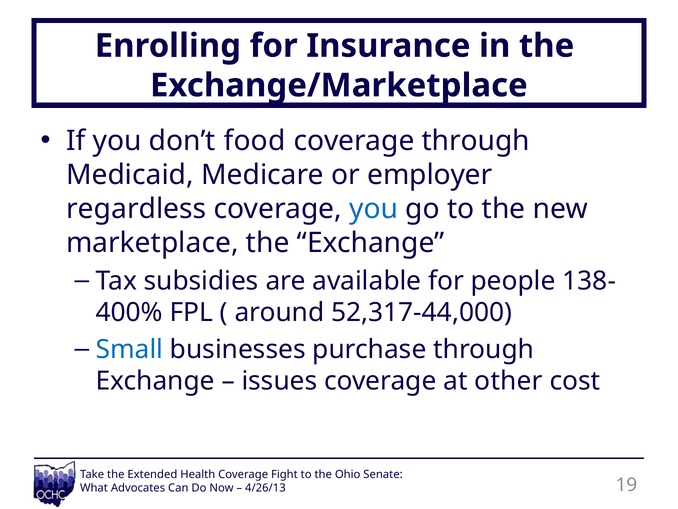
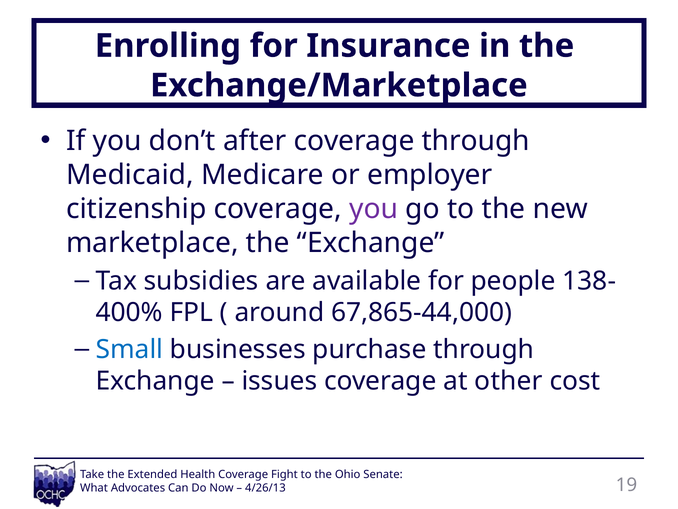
food: food -> after (255, 141)
regardless: regardless -> citizenship (136, 209)
you colour: blue -> purple (374, 209)
52,317-44,000: 52,317-44,000 -> 67,865-44,000 (422, 312)
